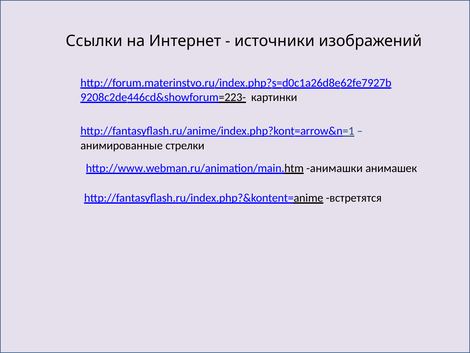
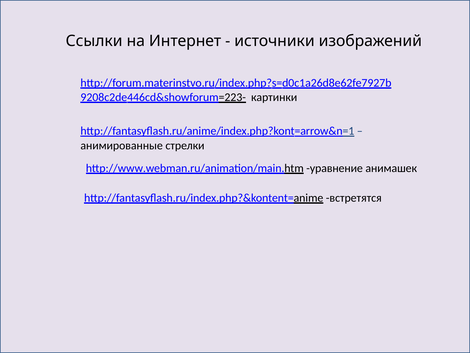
анимашки: анимашки -> уравнение (335, 168)
